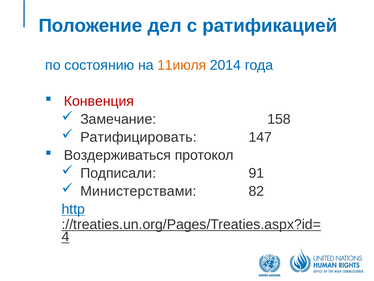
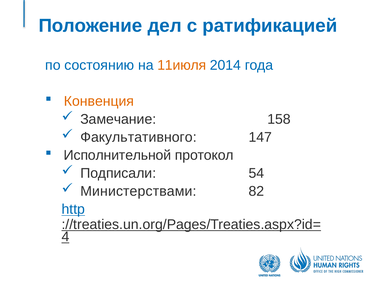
Конвенция colour: red -> orange (99, 101)
Ратифицировать: Ратифицировать -> Факультативного (138, 137)
Воздерживаться: Воздерживаться -> Исполнительной (117, 155)
91: 91 -> 54 (256, 173)
